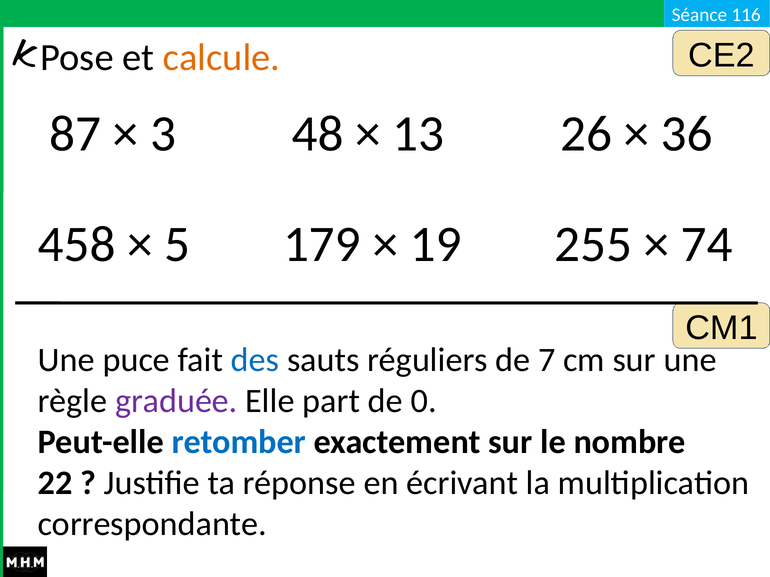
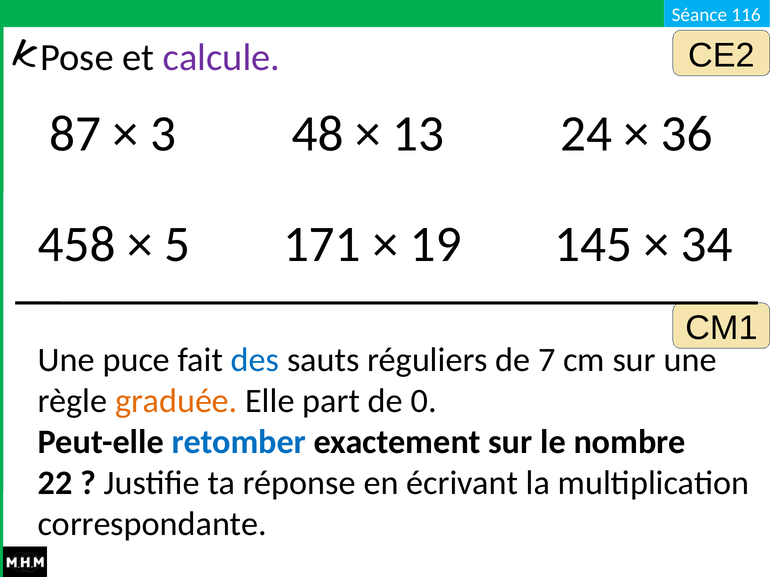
calcule colour: orange -> purple (222, 58)
26: 26 -> 24 (586, 134)
179: 179 -> 171 (322, 245)
255: 255 -> 145 (593, 245)
74: 74 -> 34 (707, 245)
graduée colour: purple -> orange (176, 401)
